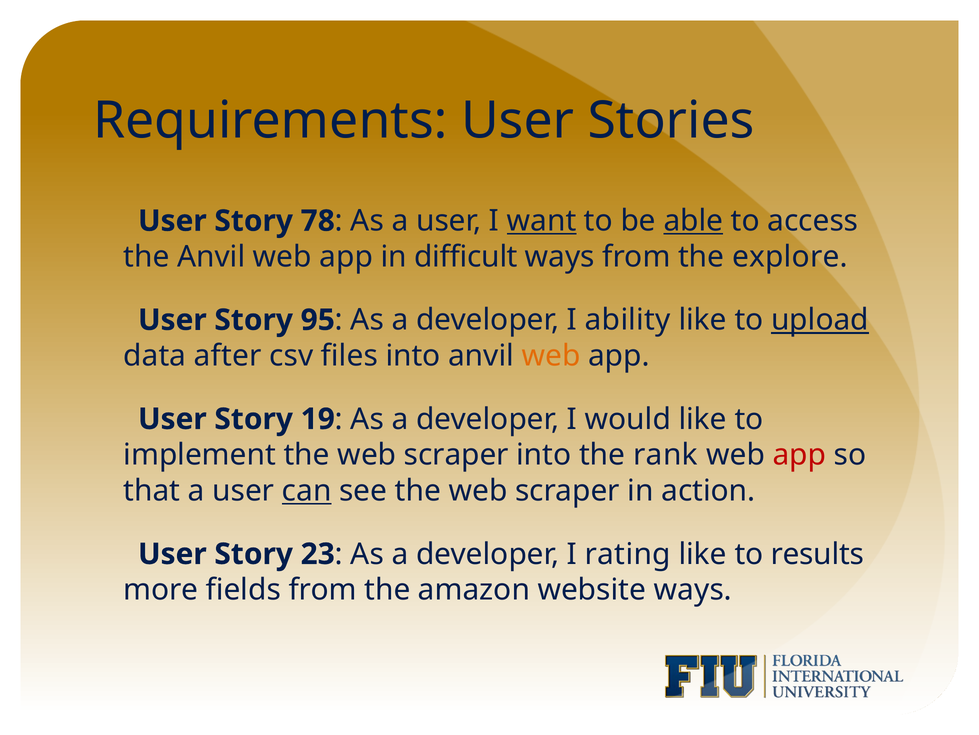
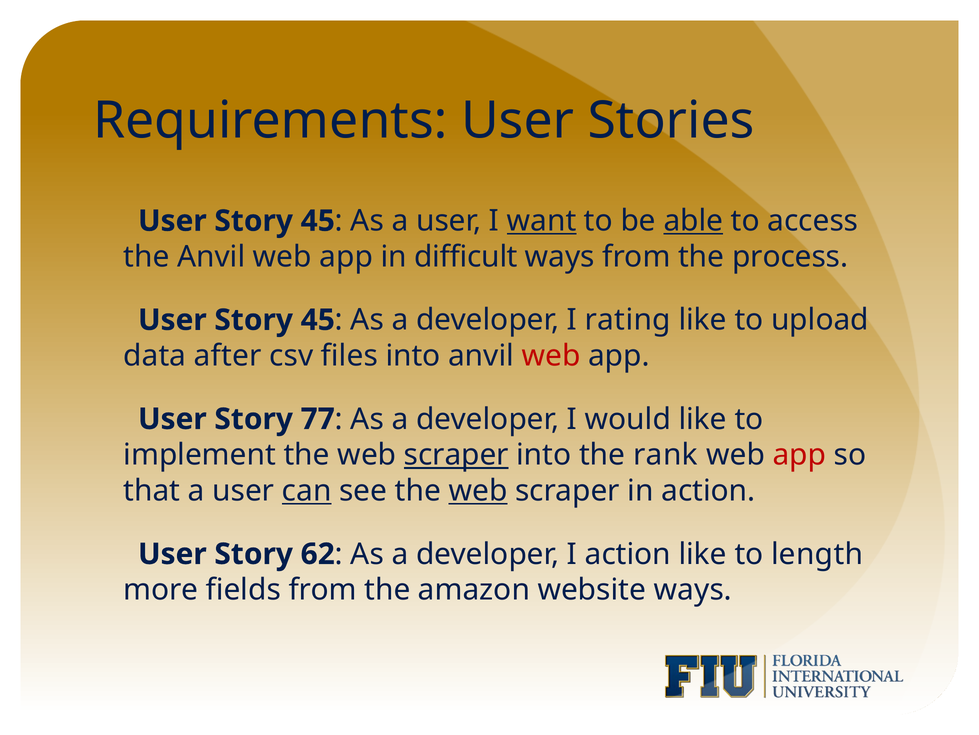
78: 78 -> 45 (318, 221)
explore: explore -> process (790, 257)
95: 95 -> 45 (318, 320)
ability: ability -> rating (628, 320)
upload underline: present -> none (820, 320)
web colour: orange -> red (551, 356)
19: 19 -> 77 (318, 419)
scraper underline: none -> present (456, 455)
web underline: none -> present (478, 490)
23: 23 -> 62 (318, 554)
I rating: rating -> action (628, 554)
results: results -> length (817, 554)
